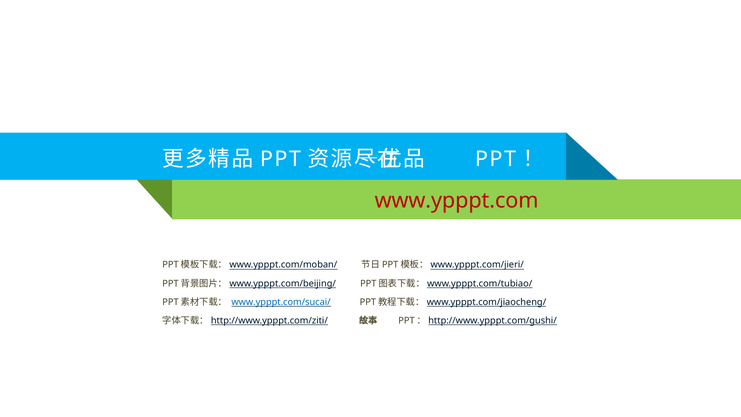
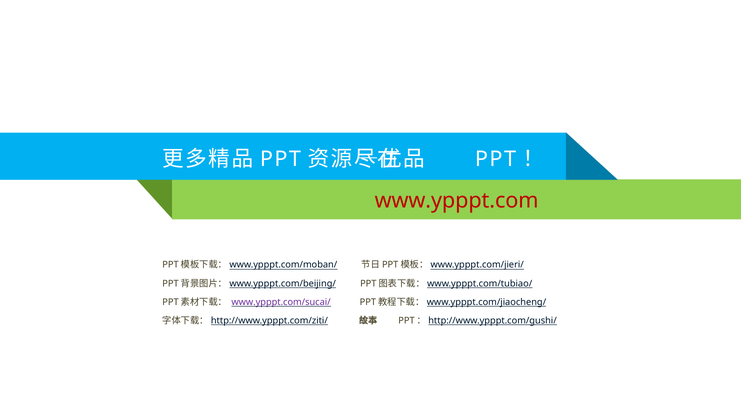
www.ypppt.com/sucai/ colour: blue -> purple (281, 302)
